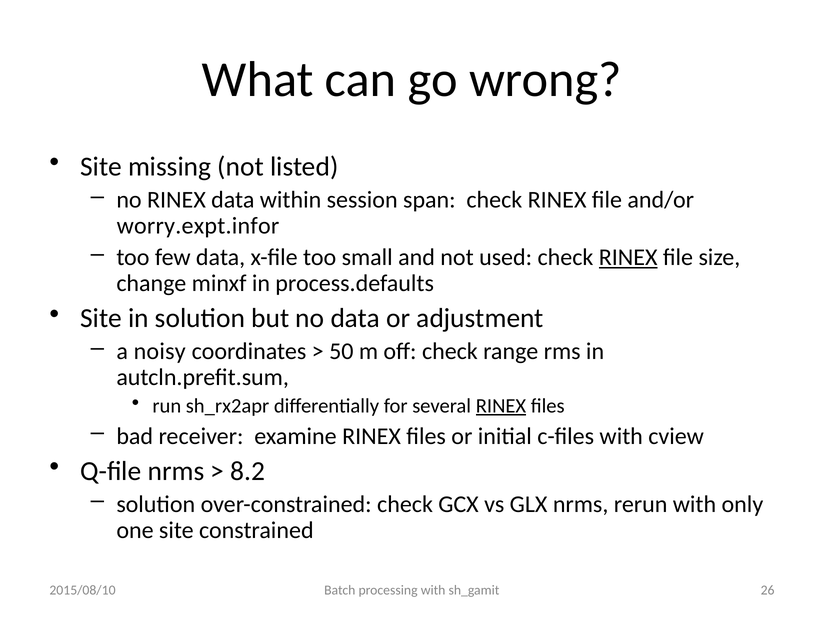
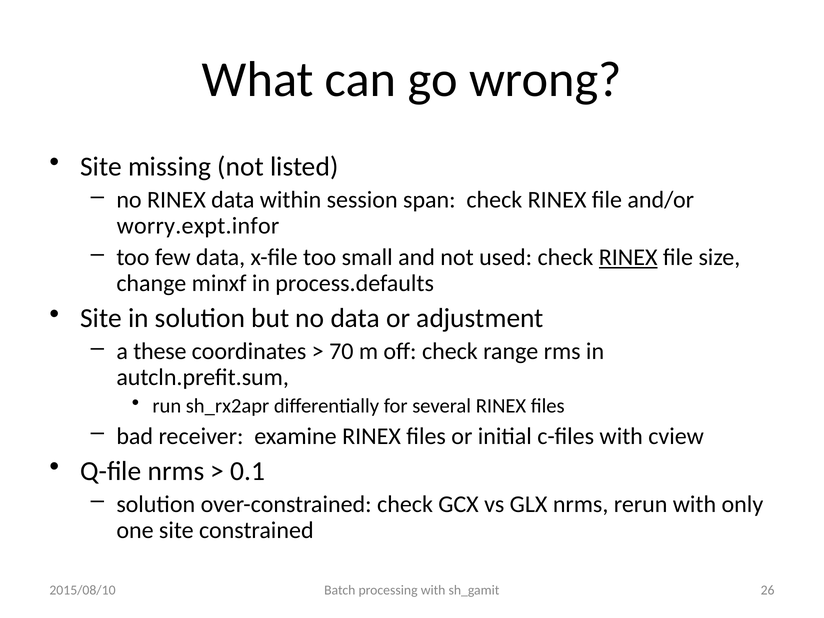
noisy: noisy -> these (160, 351)
50: 50 -> 70 (341, 351)
RINEX underline: present -> none (501, 406)
8.2: 8.2 -> 0.1 (248, 471)
